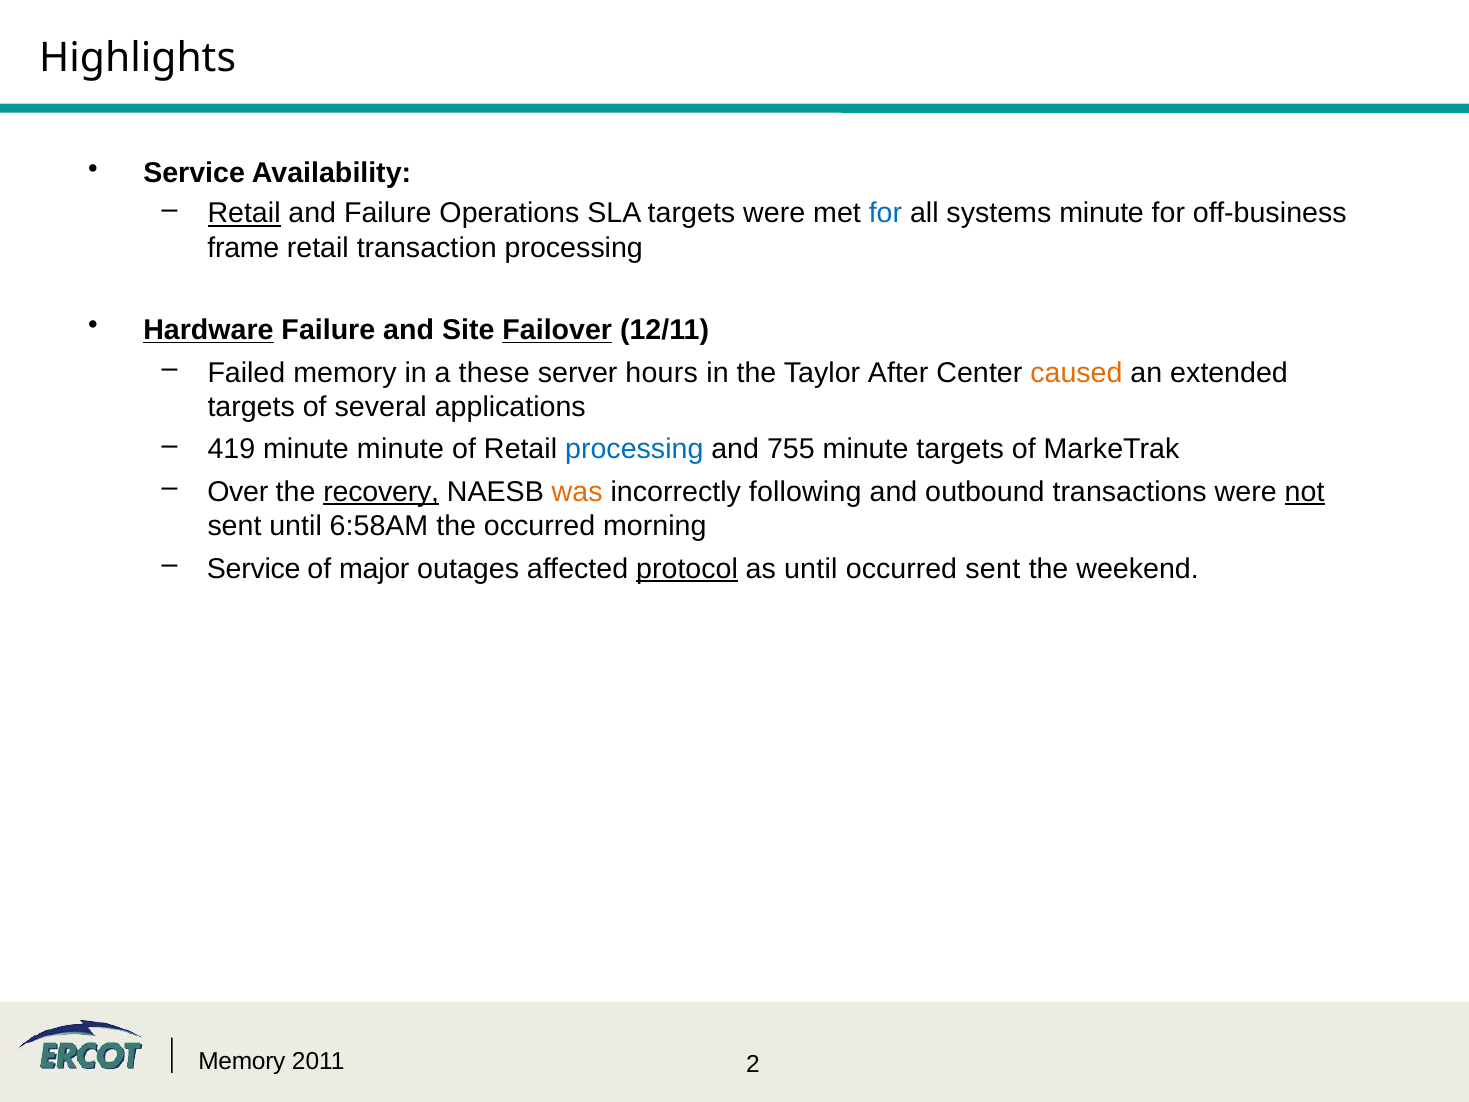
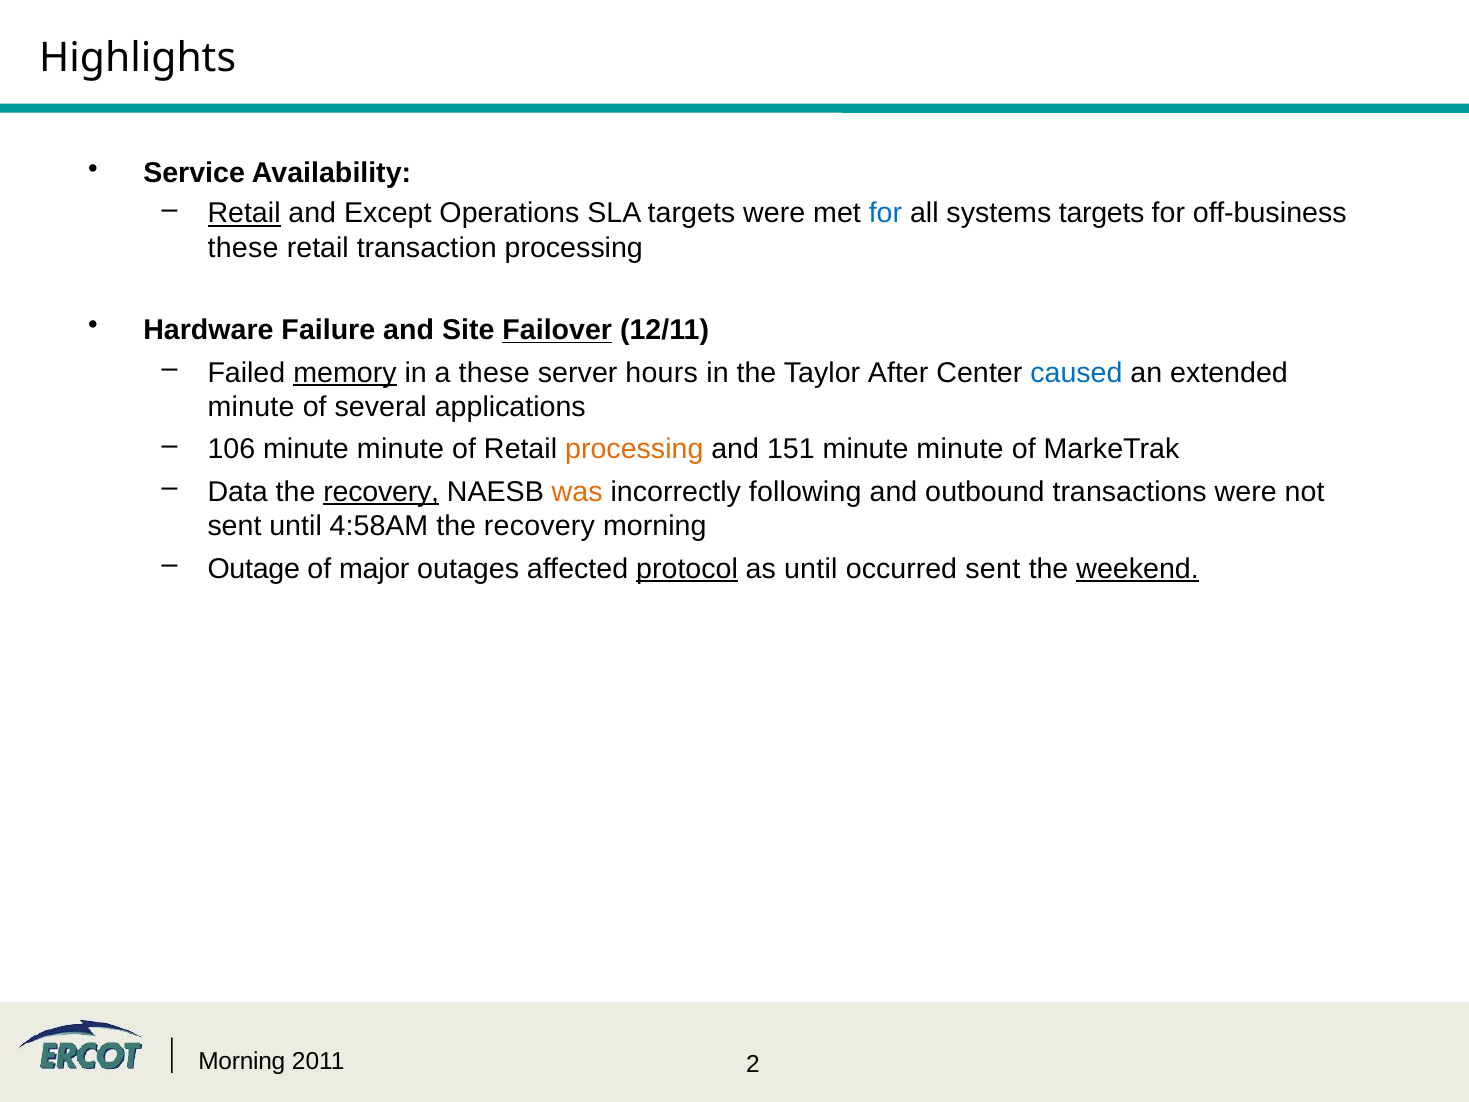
and Failure: Failure -> Except (388, 213)
systems minute: minute -> targets (1102, 213)
frame: frame -> these (243, 248)
Hardware underline: present -> none (208, 330)
memory underline: none -> present (345, 373)
caused colour: orange -> blue (1076, 373)
targets: targets -> minute (251, 407)
419: 419 -> 106 (231, 449)
processing colour: blue -> orange (634, 449)
755: 755 -> 151 (791, 449)
targets: targets -> minute (960, 449)
Over: Over -> Data (238, 492)
not underline: present -> none (1305, 492)
6:58AM: 6:58AM -> 4:58AM (379, 526)
occurred: occurred -> recovery (539, 526)
Service: Service -> Outage (254, 569)
weekend underline: none -> present (1138, 569)
Memory: Memory -> Morning (242, 1061)
